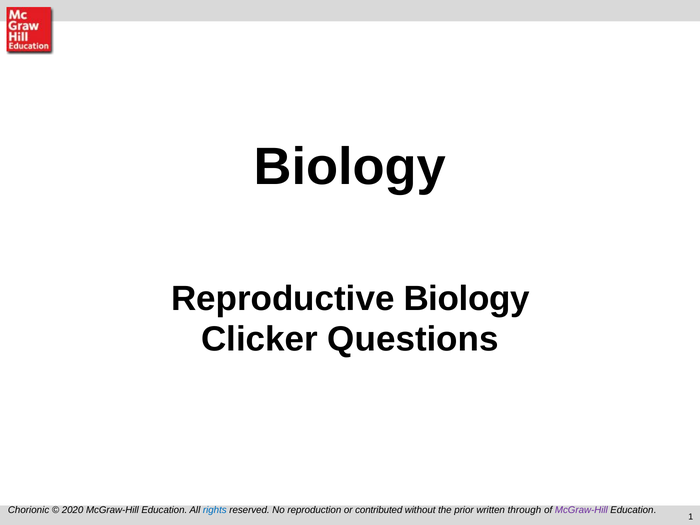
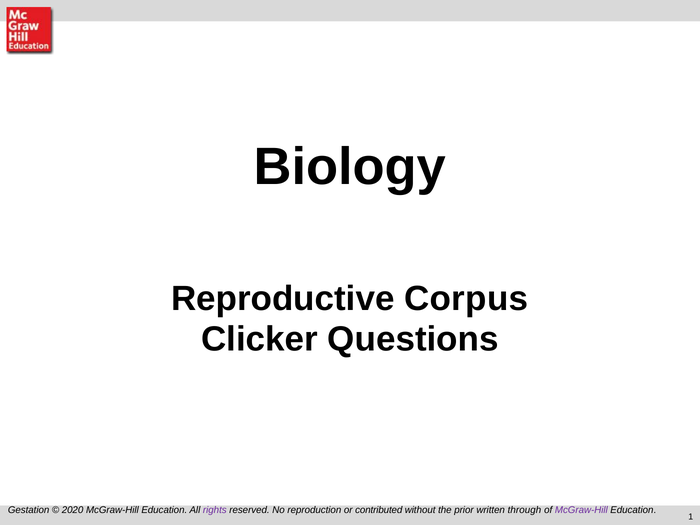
Reproductive Biology: Biology -> Corpus (466, 299)
Chorionic: Chorionic -> Gestation (29, 510)
rights colour: blue -> purple (215, 510)
